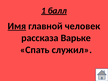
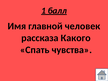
Имя underline: present -> none (17, 26)
Варьке: Варьке -> Какого (76, 38)
служил: служил -> чувства (72, 50)
